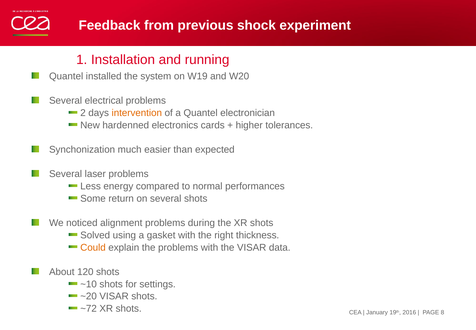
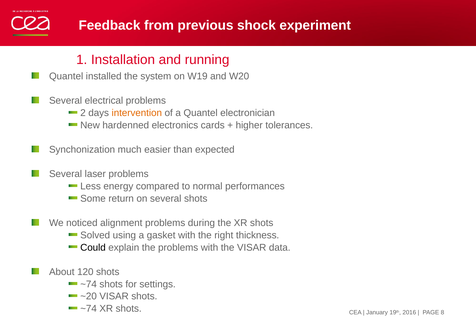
Could colour: orange -> black (93, 247)
~10: ~10 -> ~74 (89, 284)
~72: ~72 -> ~74 (89, 308)
